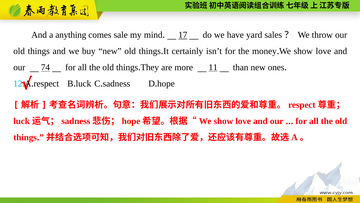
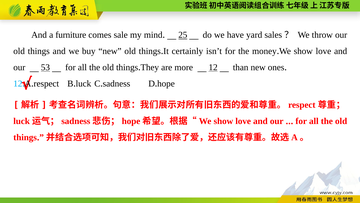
anything: anything -> furniture (71, 35)
17: 17 -> 25 (183, 35)
74: 74 -> 53 (45, 67)
more 11: 11 -> 12 (213, 67)
